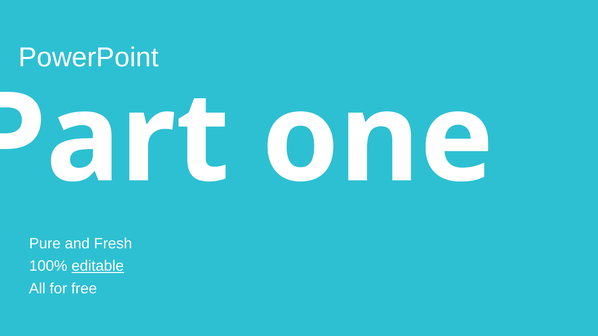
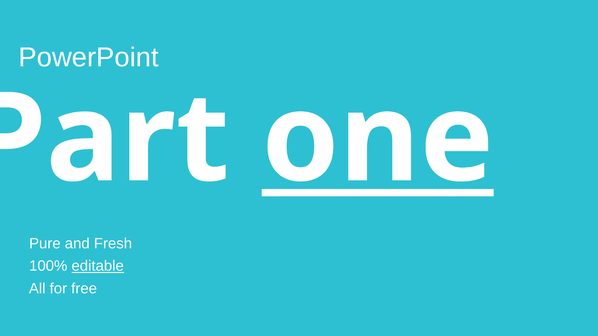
one underline: none -> present (378, 140)
